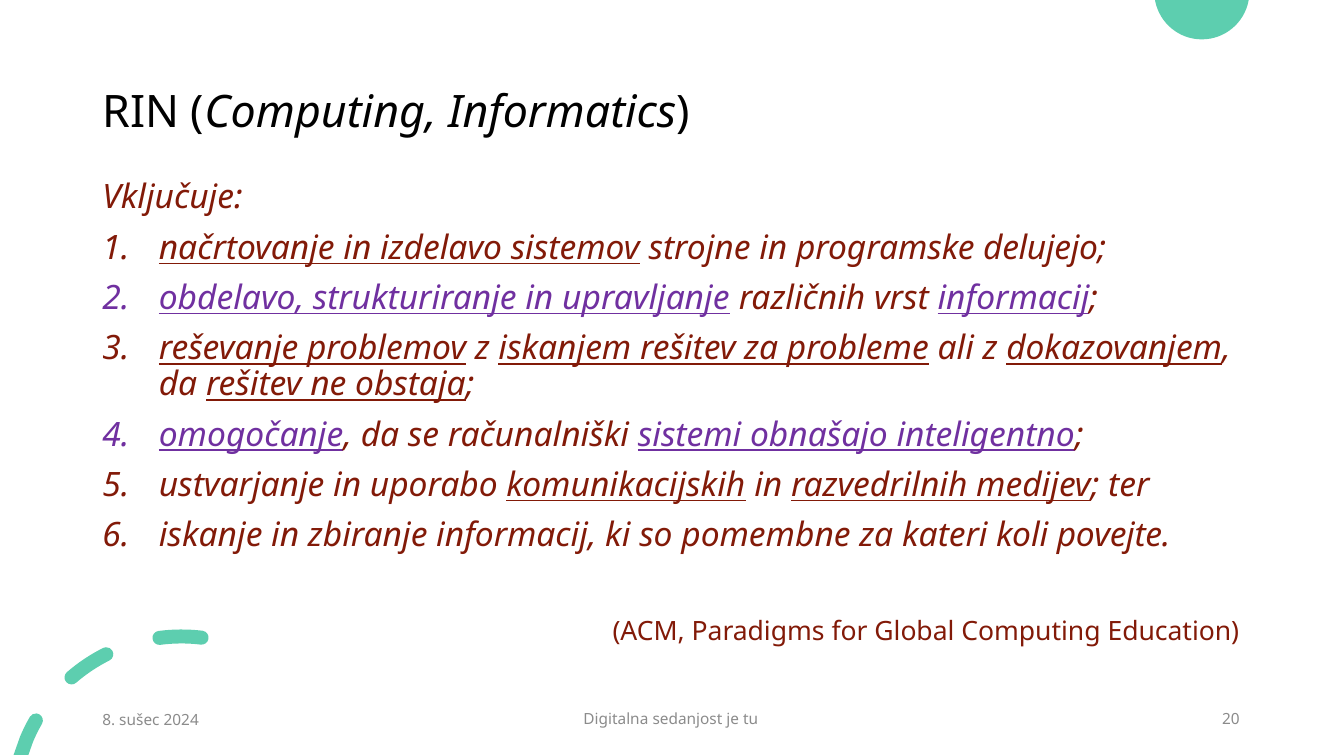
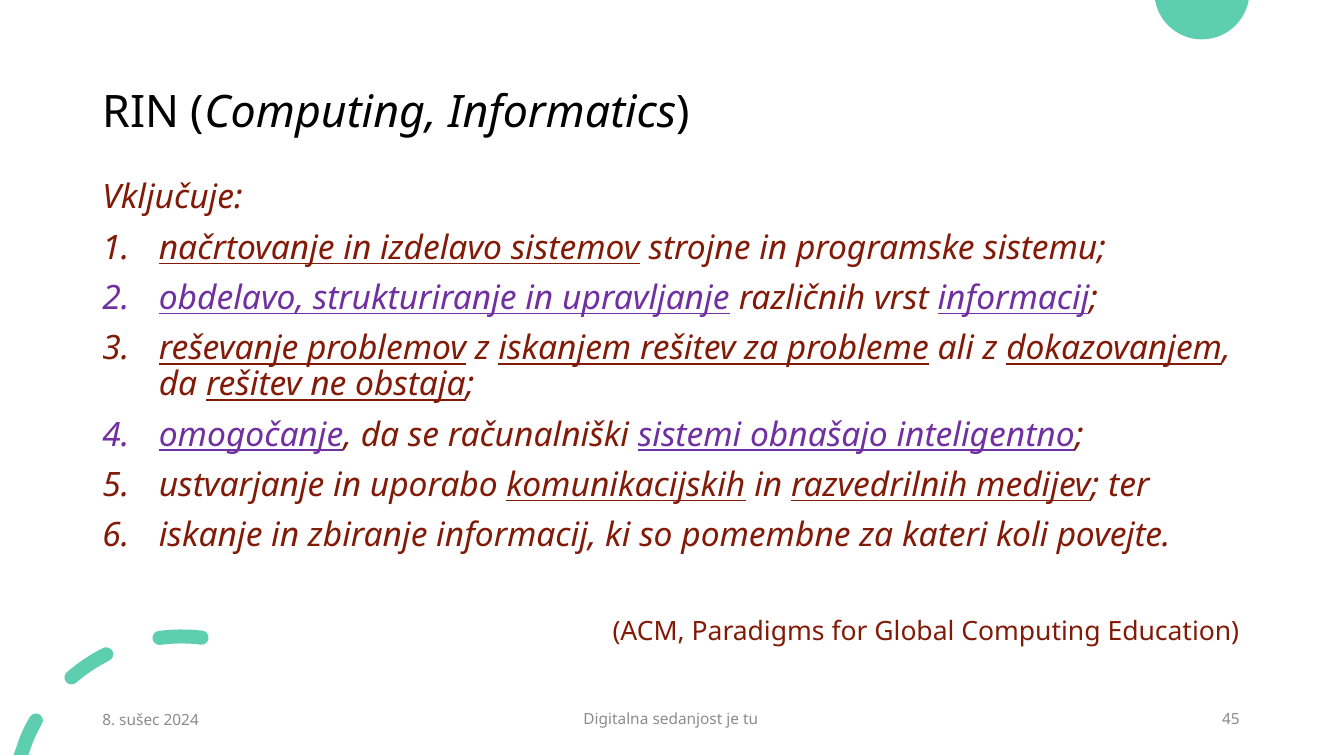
delujejo: delujejo -> sistemu (1045, 248)
20: 20 -> 45 (1231, 720)
